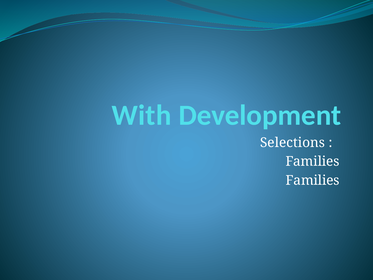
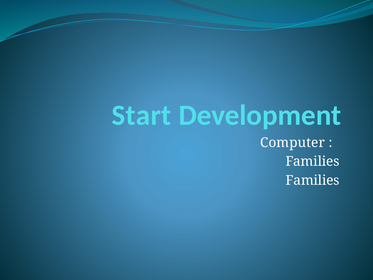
With: With -> Start (141, 115)
Selections: Selections -> Computer (293, 143)
